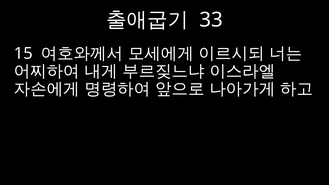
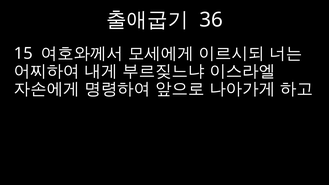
33: 33 -> 36 (211, 20)
